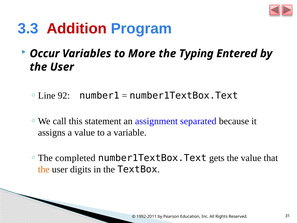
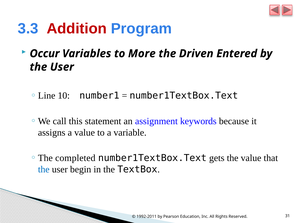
Typing: Typing -> Driven (196, 54)
92: 92 -> 10 (64, 96)
separated: separated -> keywords (198, 121)
the colour: orange -> blue (44, 169)
digits: digits -> begin (81, 169)
